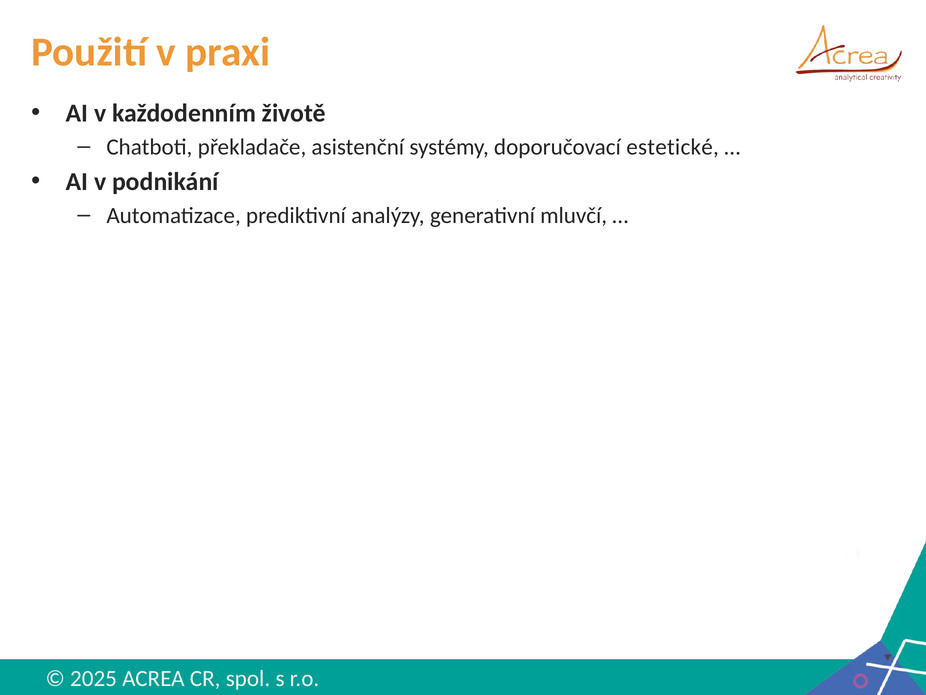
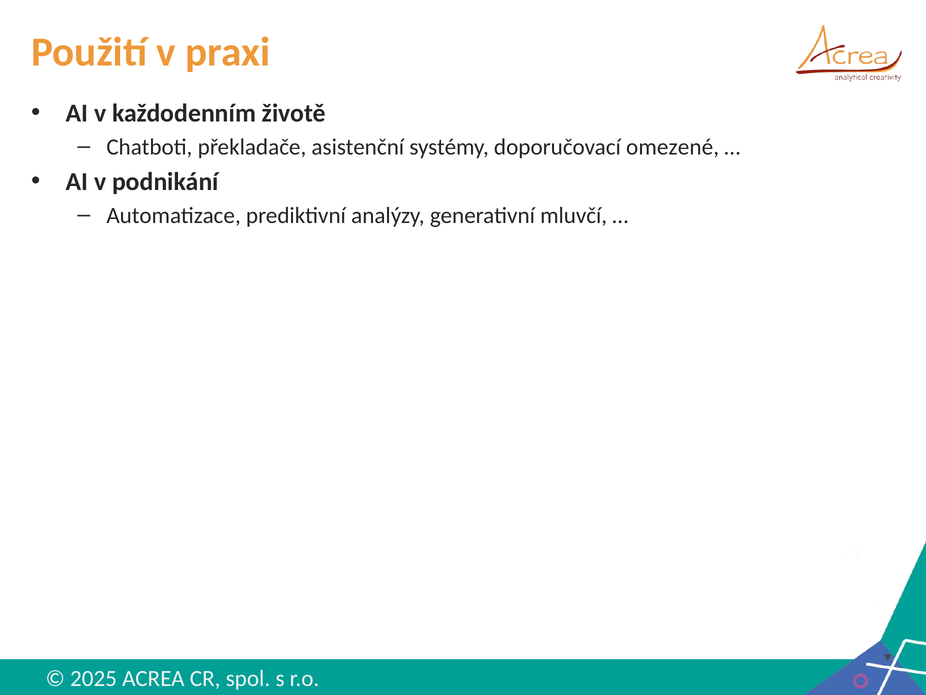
estetické: estetické -> omezené (673, 147)
